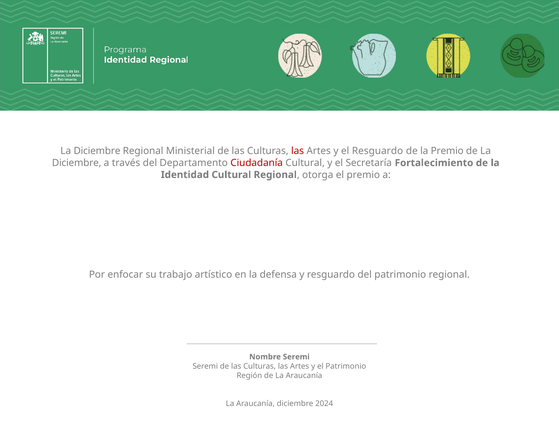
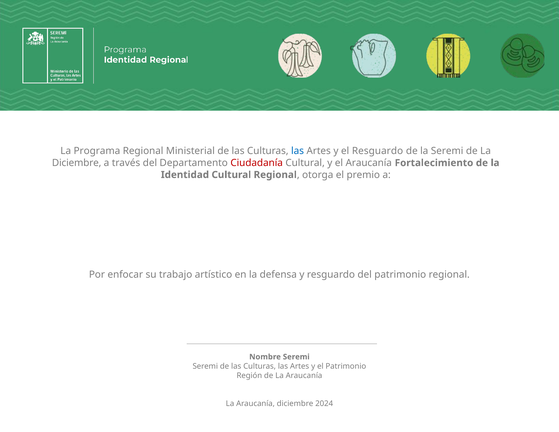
Diciembre: Diciembre -> Programa (97, 151)
las colour: red -> blue (298, 151)
la Premio: Premio -> Seremi (447, 151)
el Secretaría: Secretaría -> Araucanía (369, 163)
